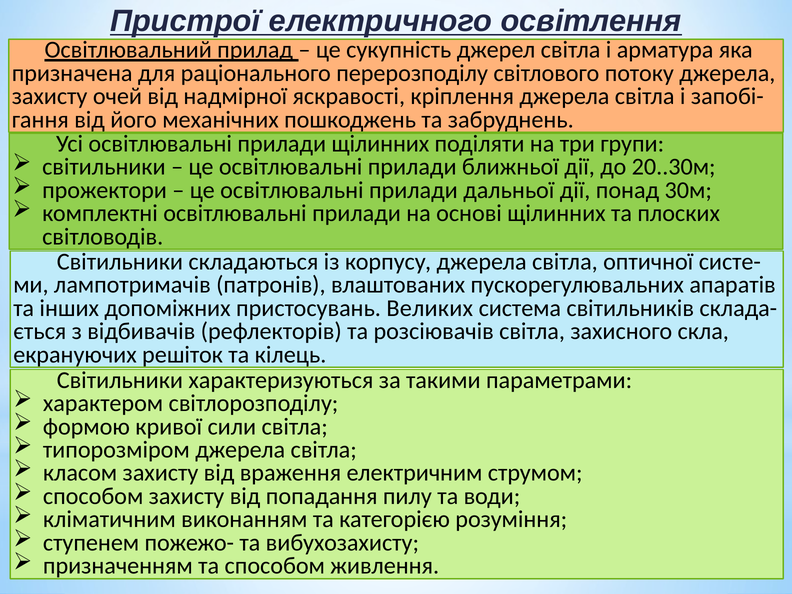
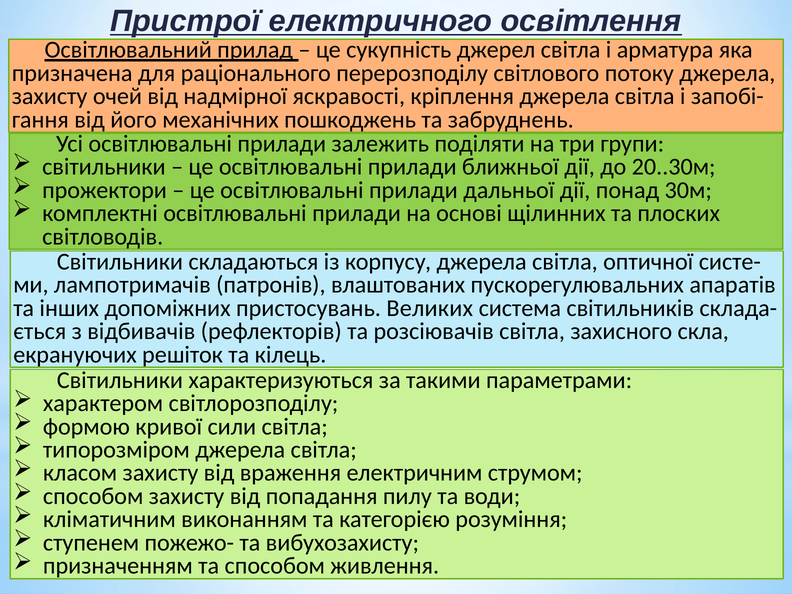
прилади щілинних: щілинних -> залежить (380, 144)
